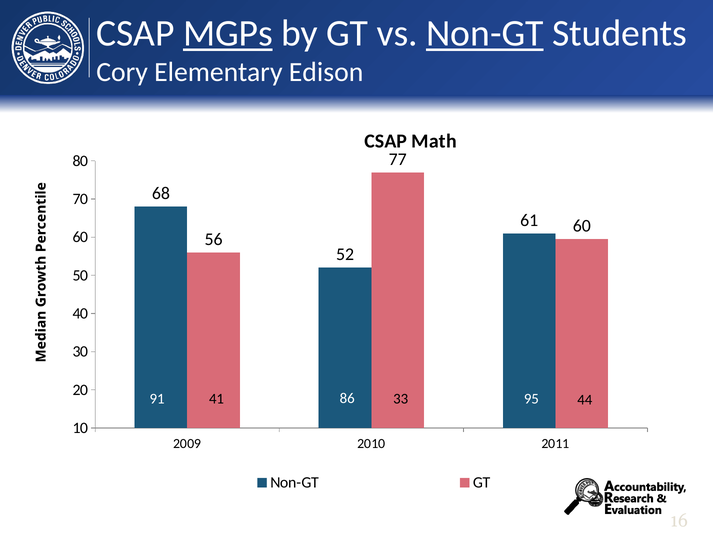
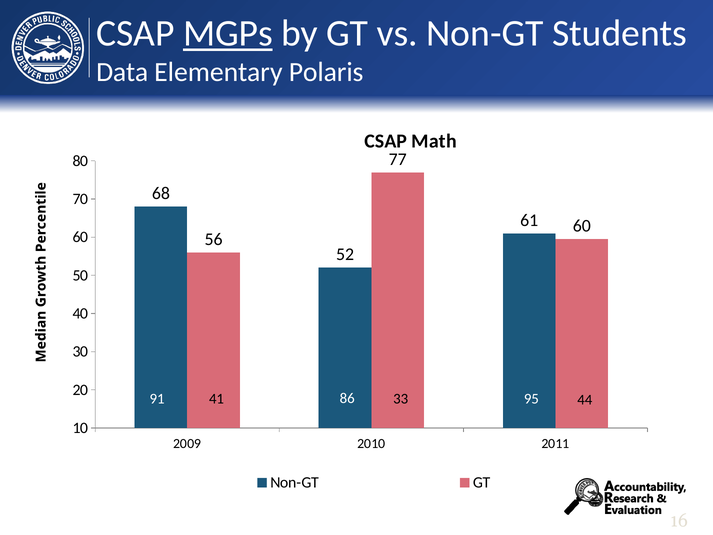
Non-GT underline: present -> none (485, 34)
Cory: Cory -> Data (122, 72)
Edison: Edison -> Polaris (326, 72)
